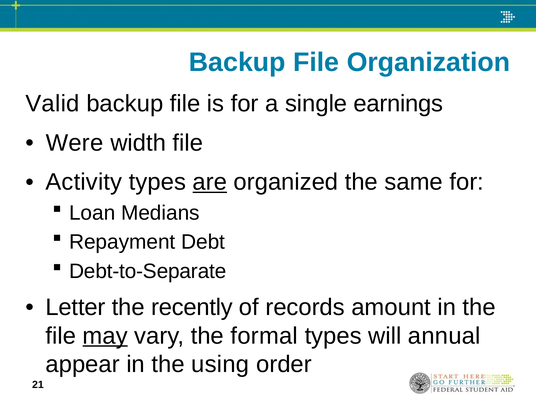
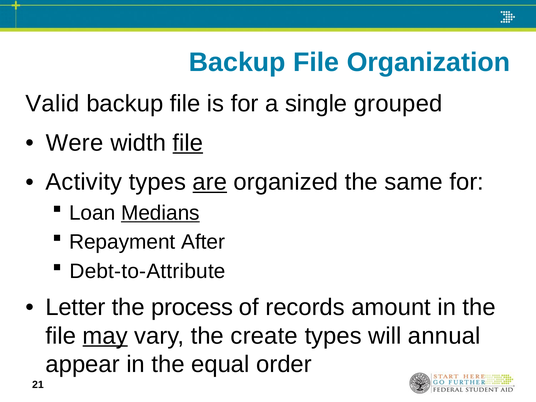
earnings: earnings -> grouped (398, 104)
file underline: none -> present (188, 143)
Medians underline: none -> present (160, 213)
Debt: Debt -> After (203, 242)
Debt-to-Separate: Debt-to-Separate -> Debt-to-Attribute (148, 271)
recently: recently -> process (192, 307)
formal: formal -> create (264, 336)
using: using -> equal (220, 364)
